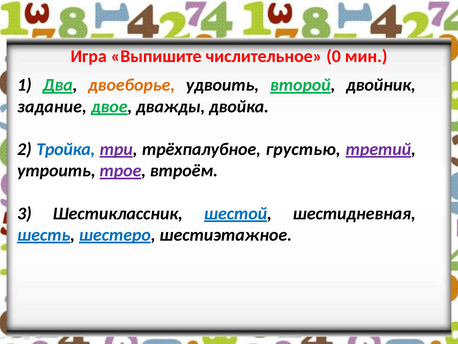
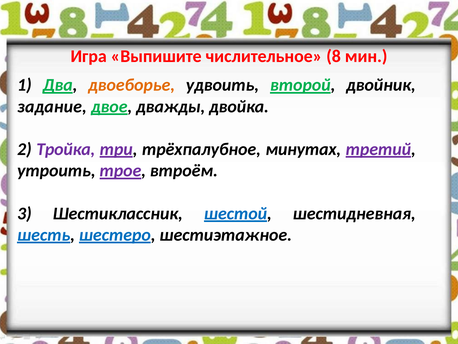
0: 0 -> 8 (334, 56)
Тройка colour: blue -> purple (66, 149)
грустью: грустью -> минутах (303, 149)
